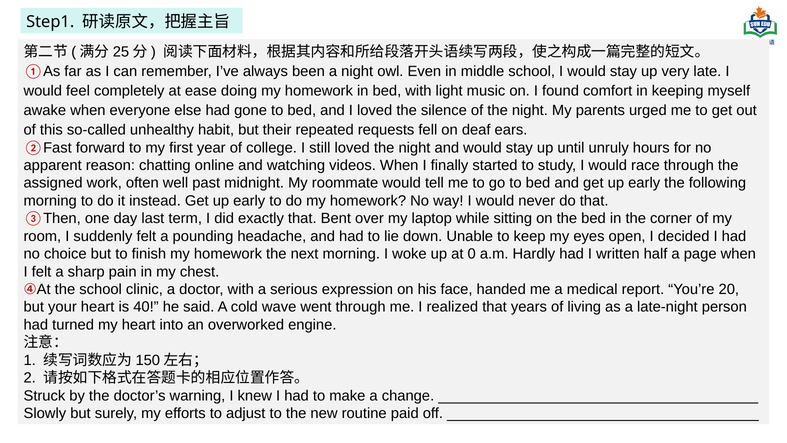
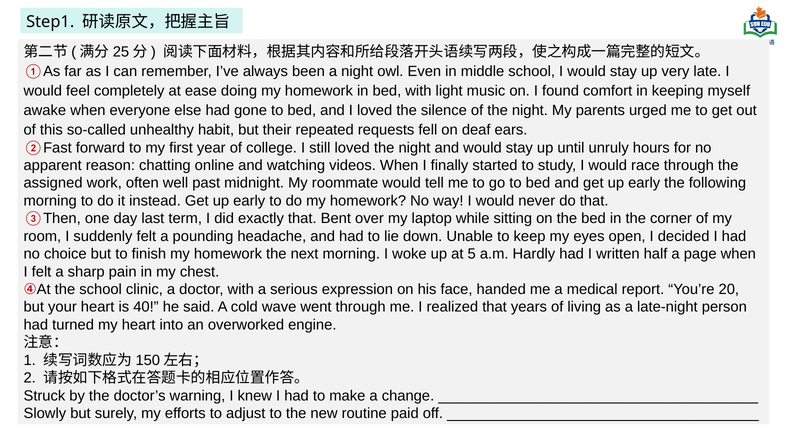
0: 0 -> 5 (472, 254)
